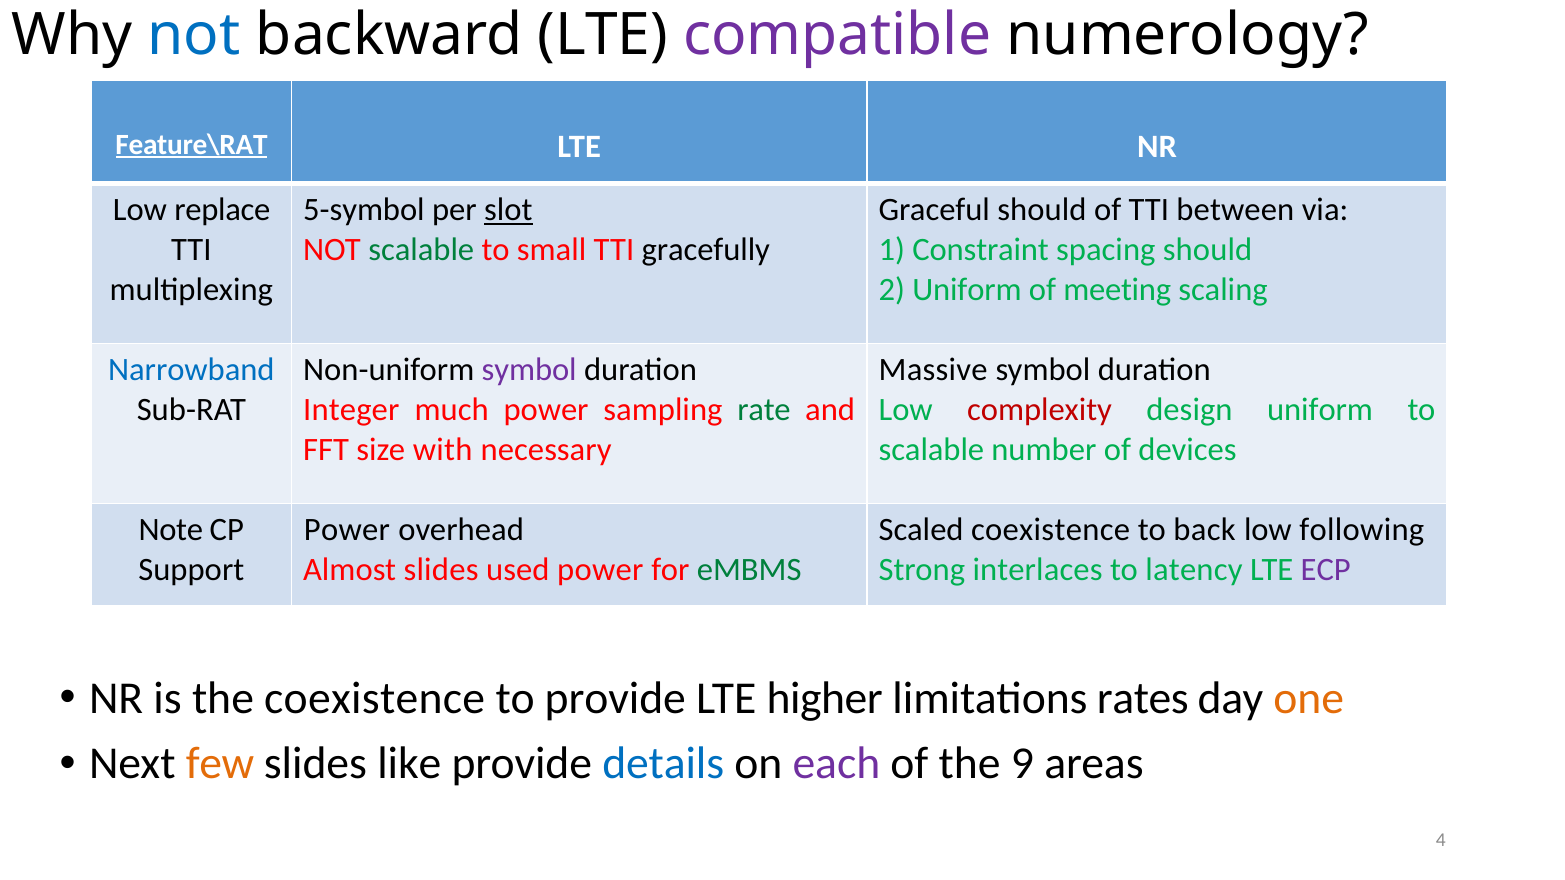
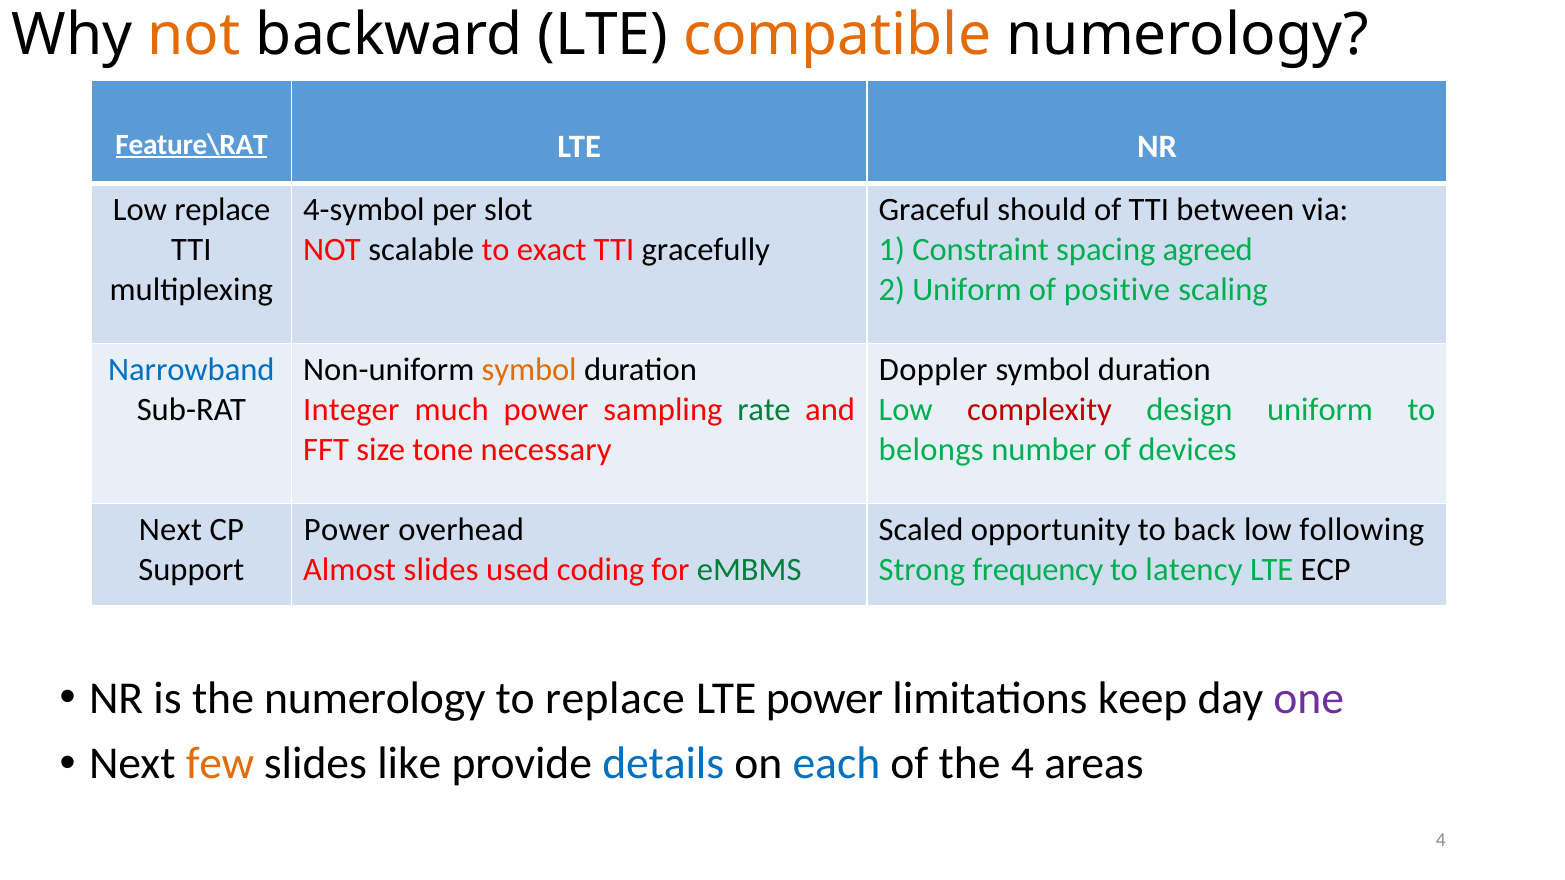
not colour: blue -> orange (194, 35)
compatible colour: purple -> orange (837, 35)
5-symbol: 5-symbol -> 4-symbol (364, 210)
slot underline: present -> none (508, 210)
scalable colour: green -> black (421, 250)
small: small -> exact (552, 250)
spacing should: should -> agreed (1208, 250)
meeting: meeting -> positive (1117, 290)
symbol colour: purple -> orange (529, 370)
Massive: Massive -> Doppler (933, 370)
with: with -> tone (443, 450)
scalable: scalable -> belongs (931, 450)
Note: Note -> Next (170, 530)
Scaled coexistence: coexistence -> opportunity (1051, 530)
used power: power -> coding (601, 570)
interlaces: interlaces -> frequency (1038, 570)
ECP colour: purple -> black (1326, 570)
the coexistence: coexistence -> numerology (375, 699)
to provide: provide -> replace (615, 699)
LTE higher: higher -> power (825, 699)
rates: rates -> keep (1143, 699)
one colour: orange -> purple (1309, 699)
each colour: purple -> blue (836, 764)
the 9: 9 -> 4 (1022, 764)
